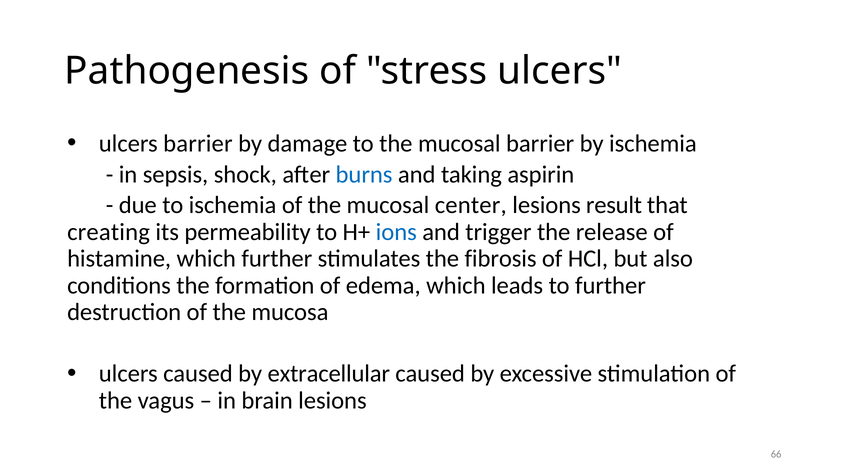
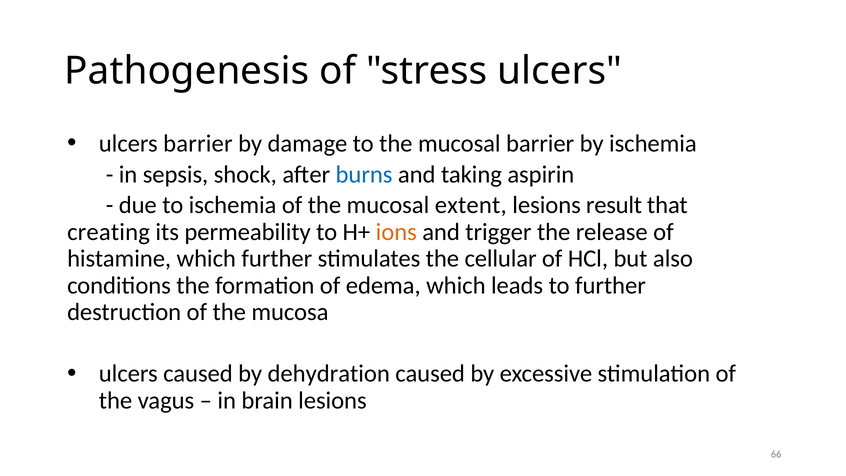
center: center -> extent (471, 205)
ions colour: blue -> orange (396, 232)
fibrosis: fibrosis -> cellular (501, 259)
extracellular: extracellular -> dehydration (329, 374)
